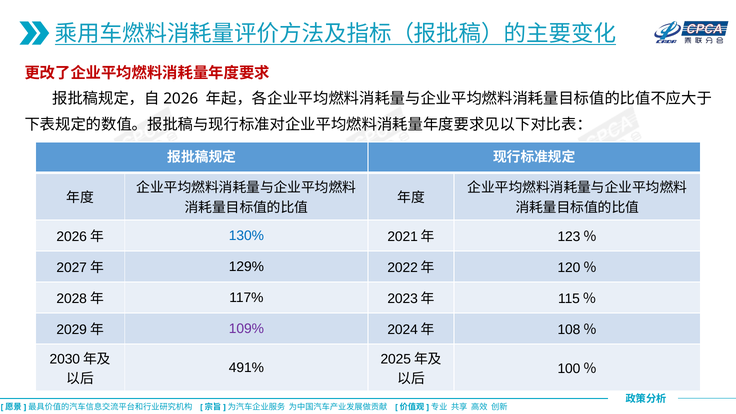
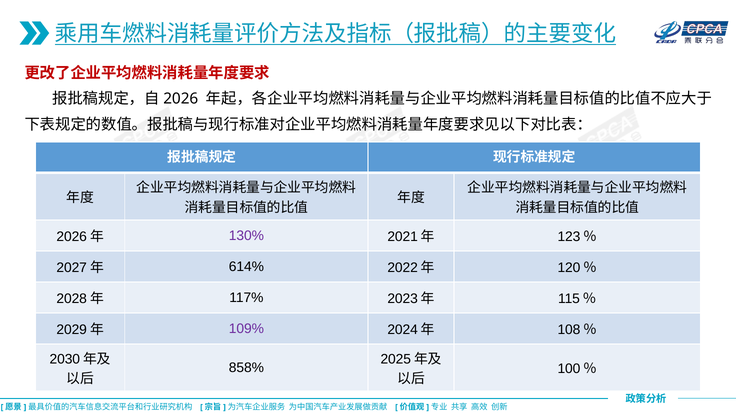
130% colour: blue -> purple (246, 236)
129%: 129% -> 614% (246, 267)
491%: 491% -> 858% (246, 368)
